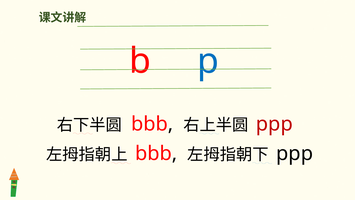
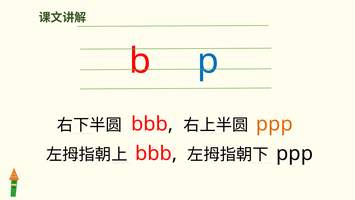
ppp colour: red -> orange (274, 124)
